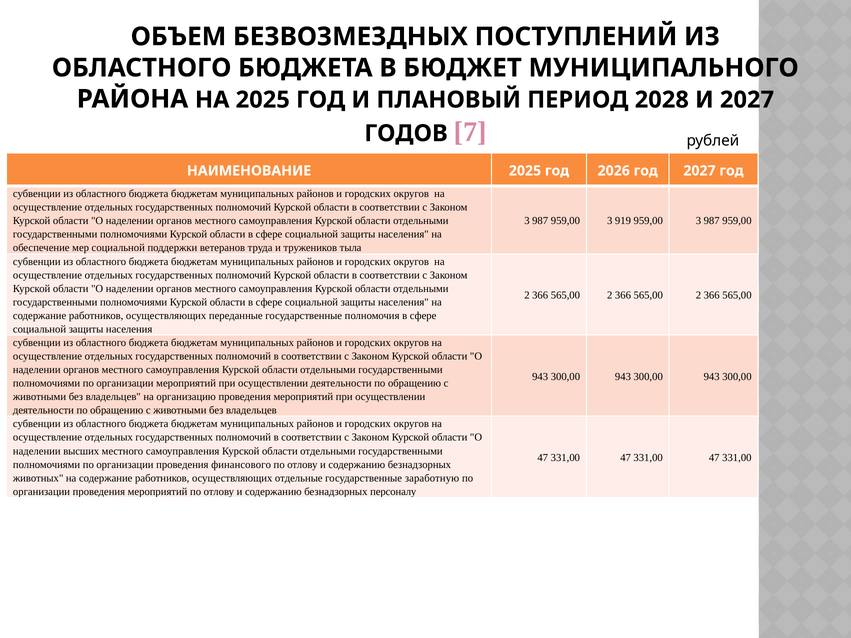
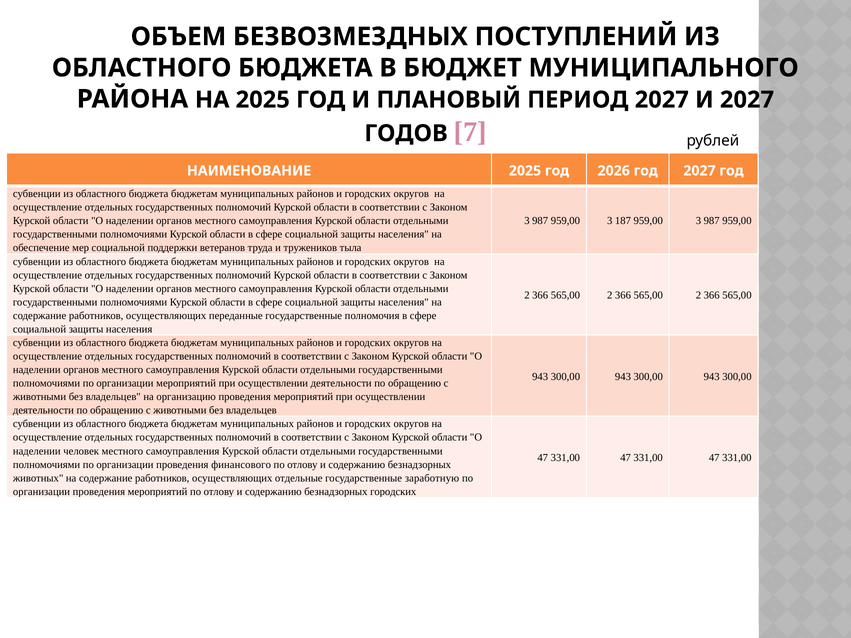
ПЕРИОД 2028: 2028 -> 2027 (662, 100)
919: 919 -> 187 (623, 221)
высших: высших -> человек (81, 451)
безнадзорных персоналу: персоналу -> городских (393, 492)
